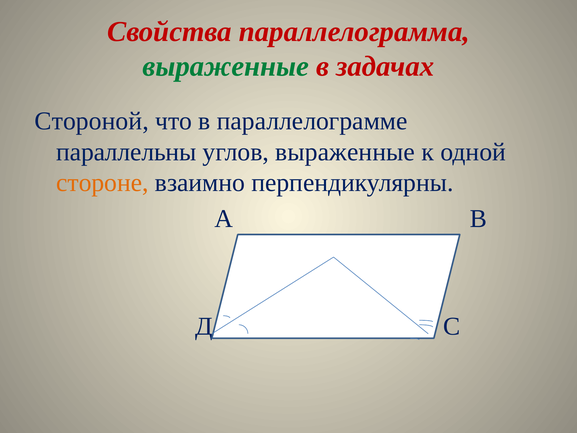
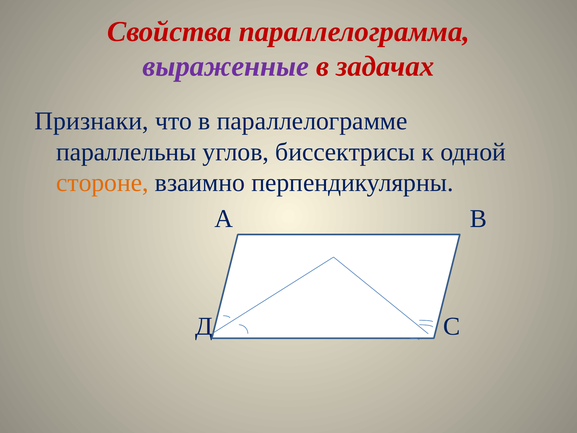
выраженные colour: green -> purple (226, 66)
Стороной: Стороной -> Признаки (92, 121)
углов выраженные: выраженные -> биссектрисы (345, 152)
